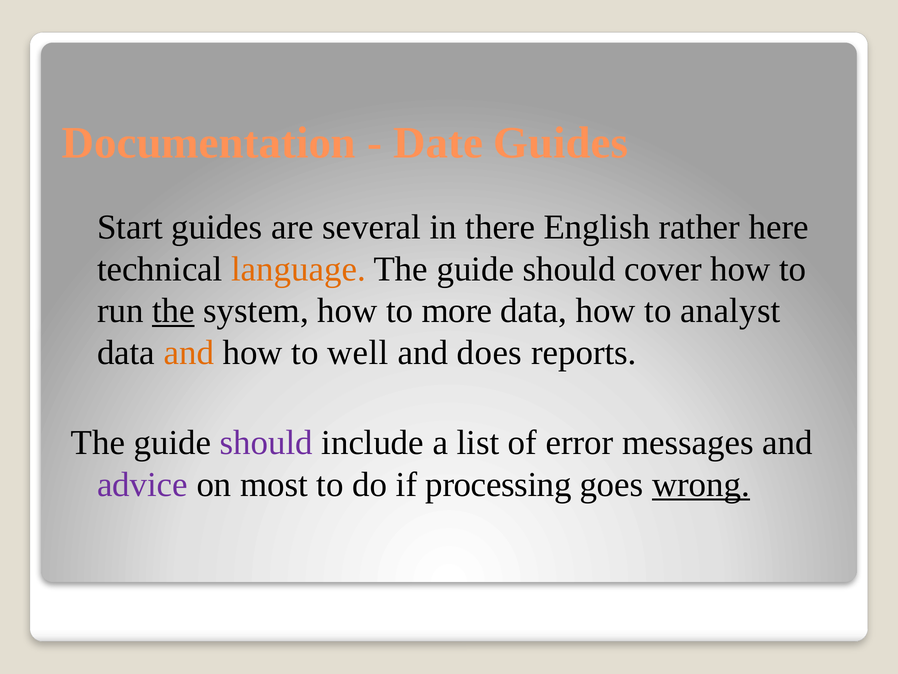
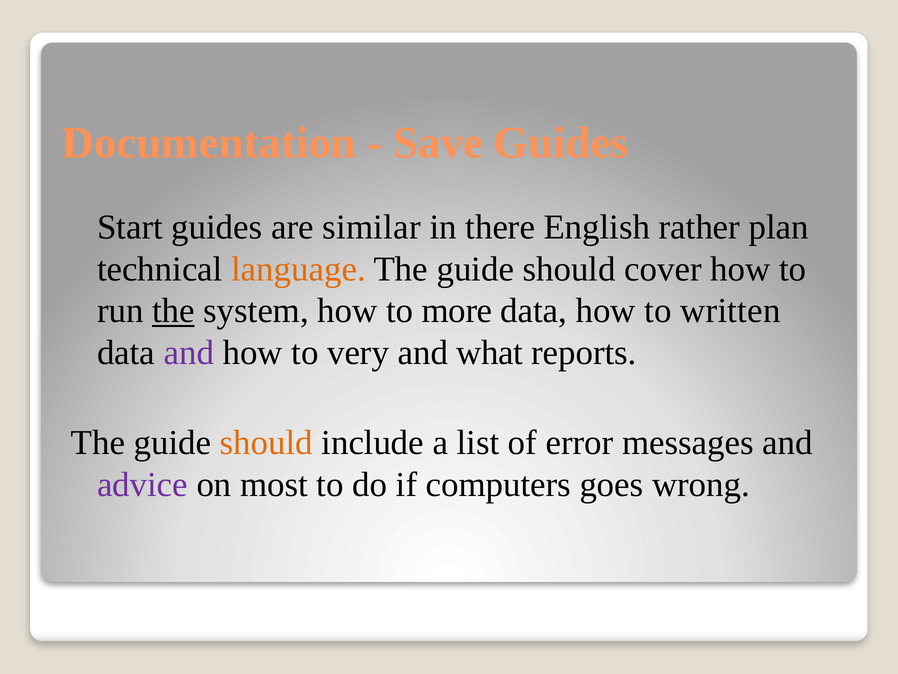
Date: Date -> Save (438, 143)
several: several -> similar (371, 227)
here: here -> plan (779, 227)
analyst: analyst -> written (730, 311)
and colour: orange -> purple (189, 352)
well: well -> very (358, 352)
does: does -> what (490, 352)
should colour: purple -> orange (266, 442)
processing: processing -> computers (498, 484)
wrong underline: present -> none (701, 484)
